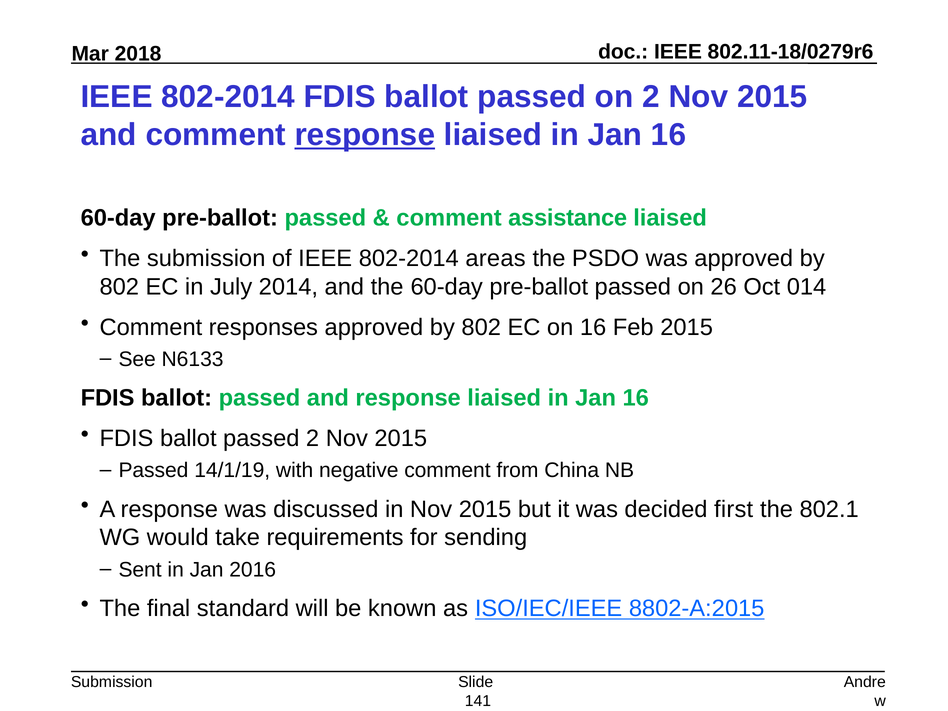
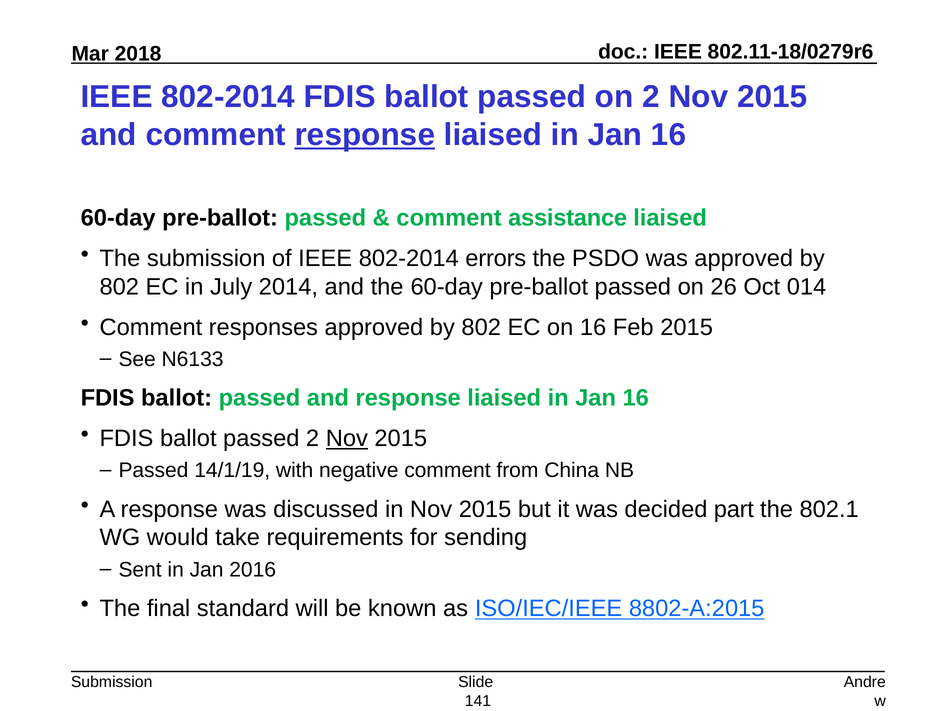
areas: areas -> errors (496, 258)
Nov underline: none -> present (347, 438)
first: first -> part (734, 509)
